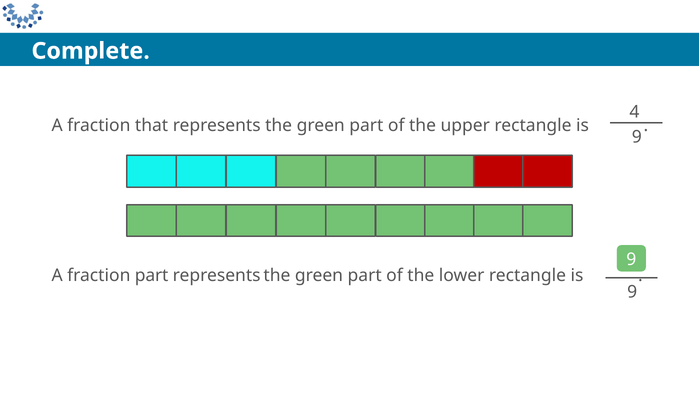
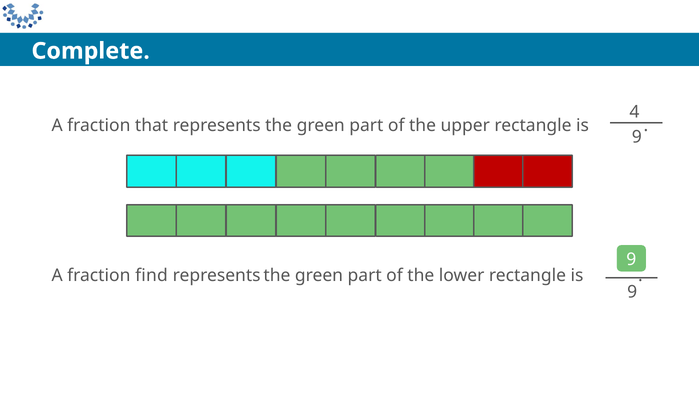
fraction part: part -> find (151, 276)
